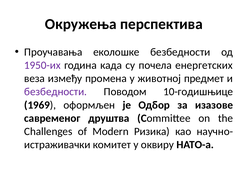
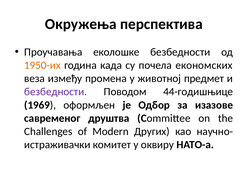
1950-их colour: purple -> orange (42, 65)
енергетских: енергетских -> економских (204, 65)
10-годишњице: 10-годишњице -> 44-годишњице (198, 92)
Ризика: Ризика -> Других (152, 131)
